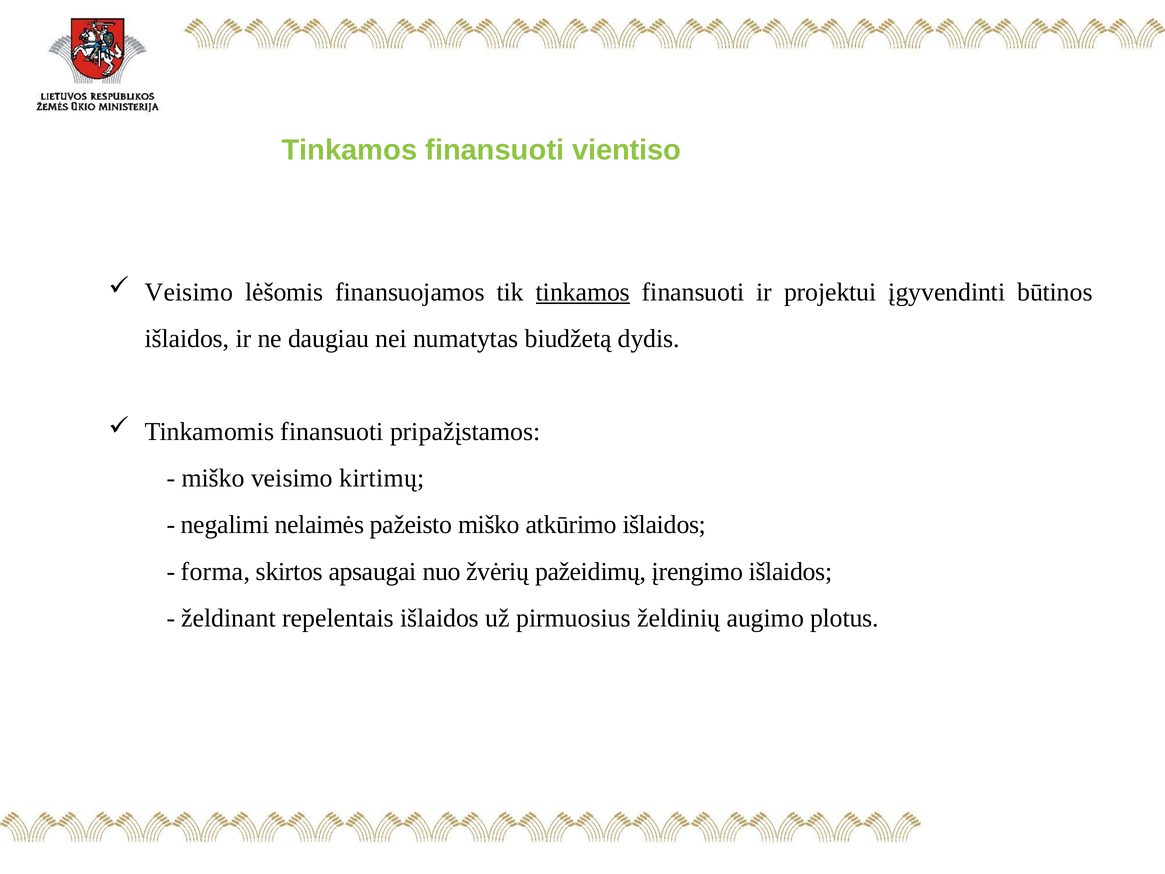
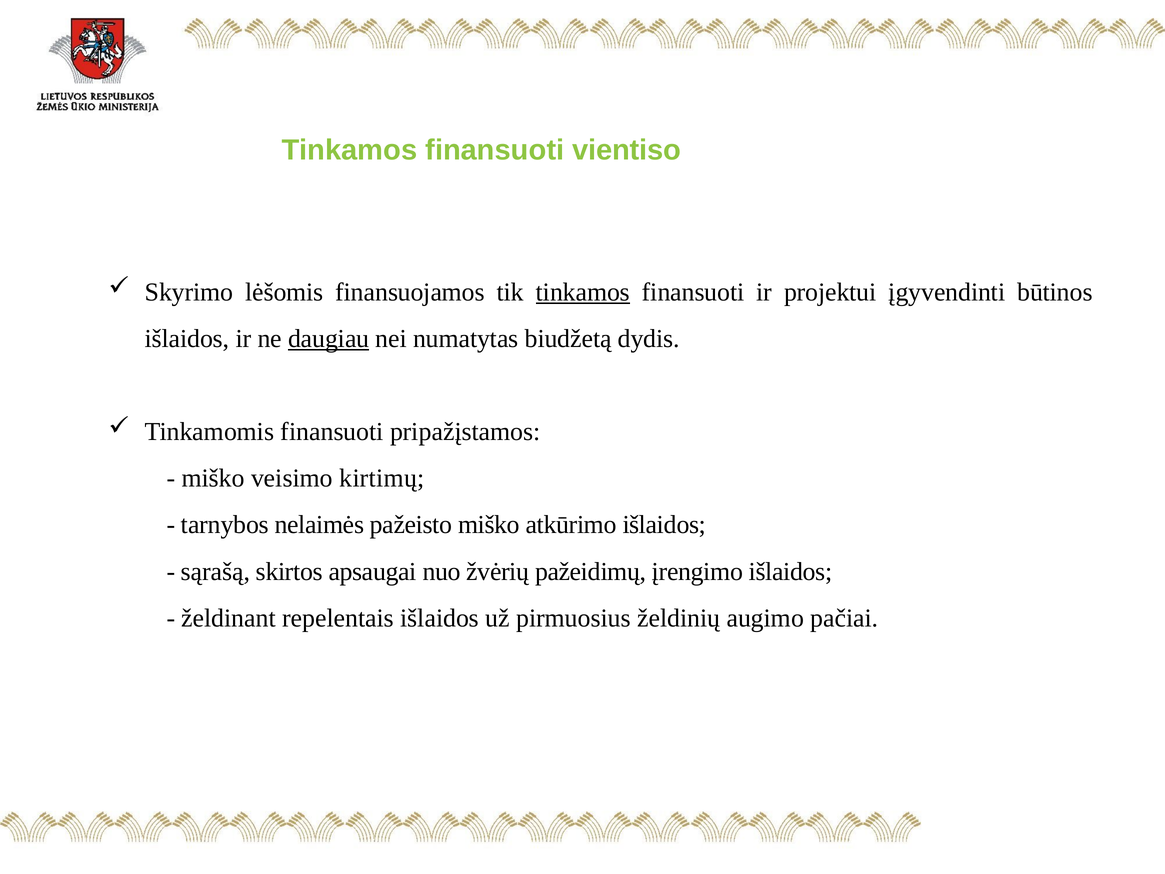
Veisimo: Veisimo -> Skyrimo (189, 292)
daugiau underline: none -> present (329, 339)
negalimi: negalimi -> tarnybos (225, 525)
forma: forma -> sąrašą (216, 571)
plotus: plotus -> pačiai (844, 618)
